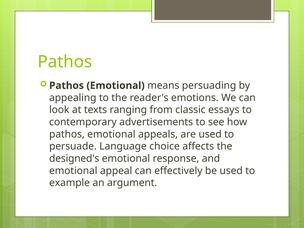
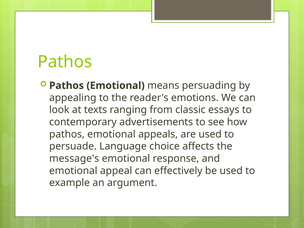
designed's: designed's -> message's (74, 159)
